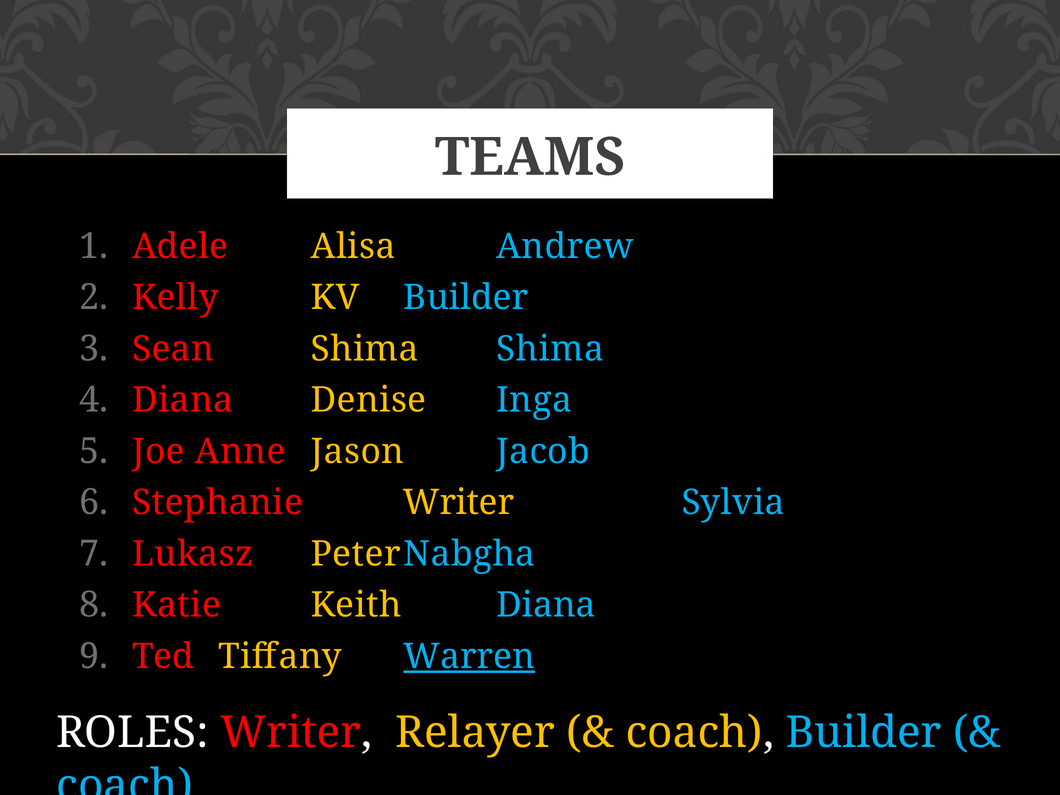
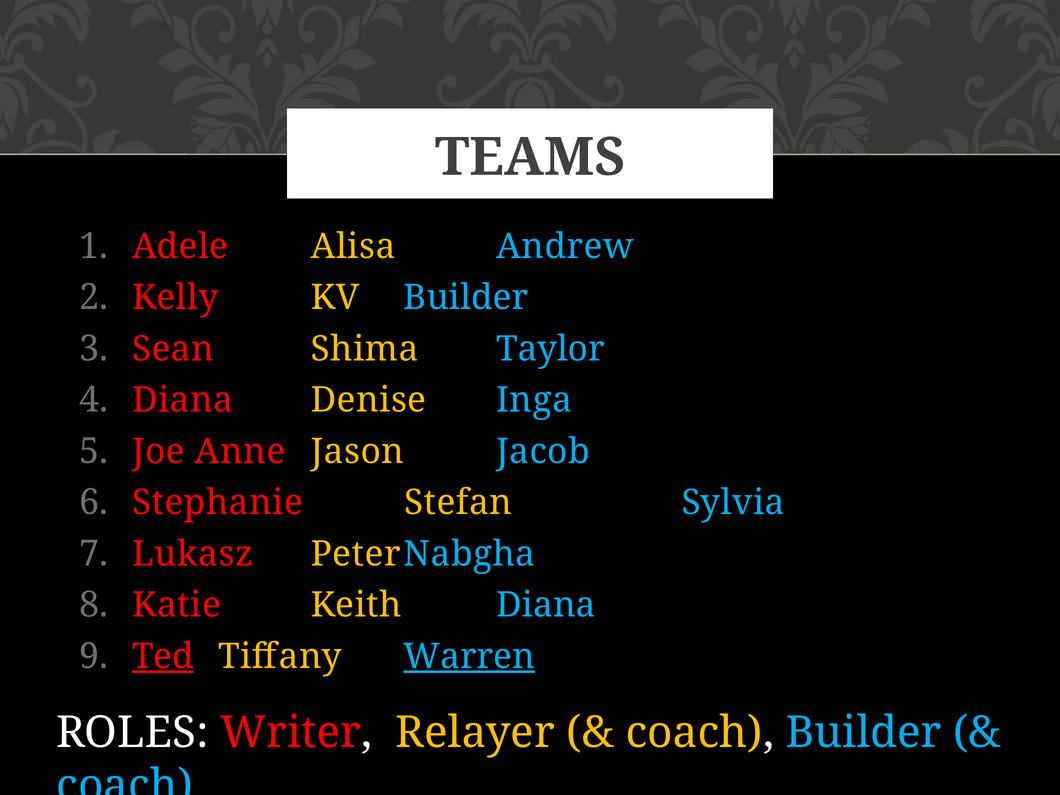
Shima Shima: Shima -> Taylor (550, 349)
Stephanie Writer: Writer -> Stefan (458, 503)
Ted underline: none -> present (163, 657)
